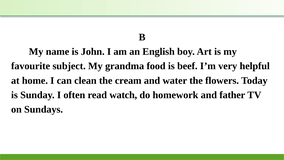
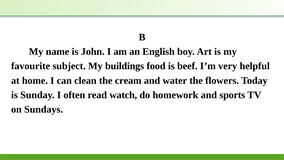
grandma: grandma -> buildings (125, 66)
father: father -> sports (232, 95)
